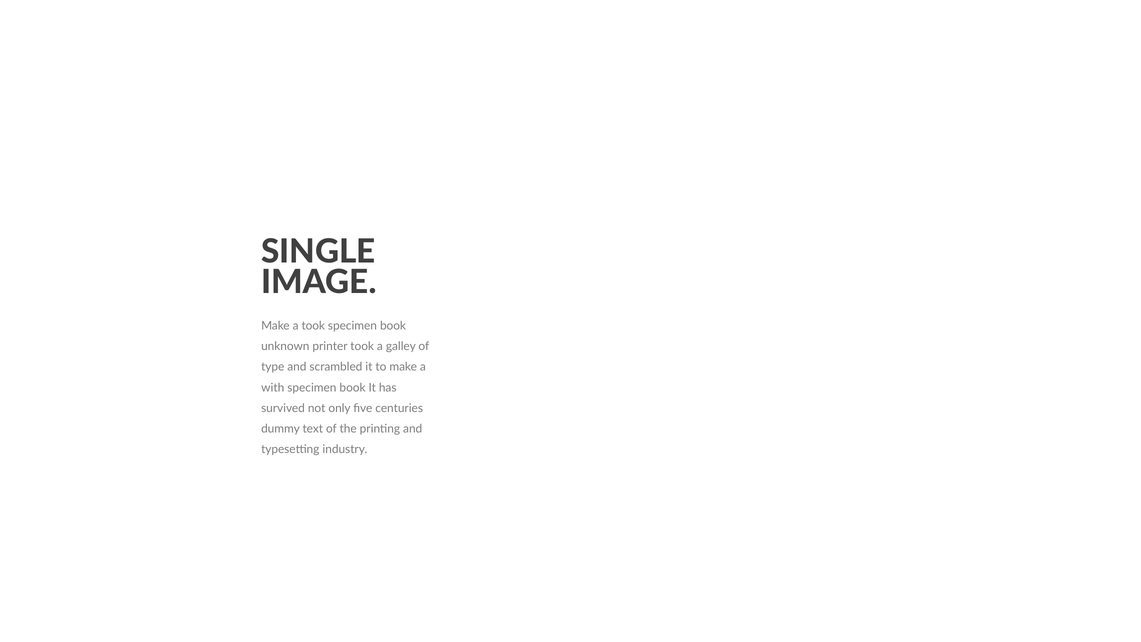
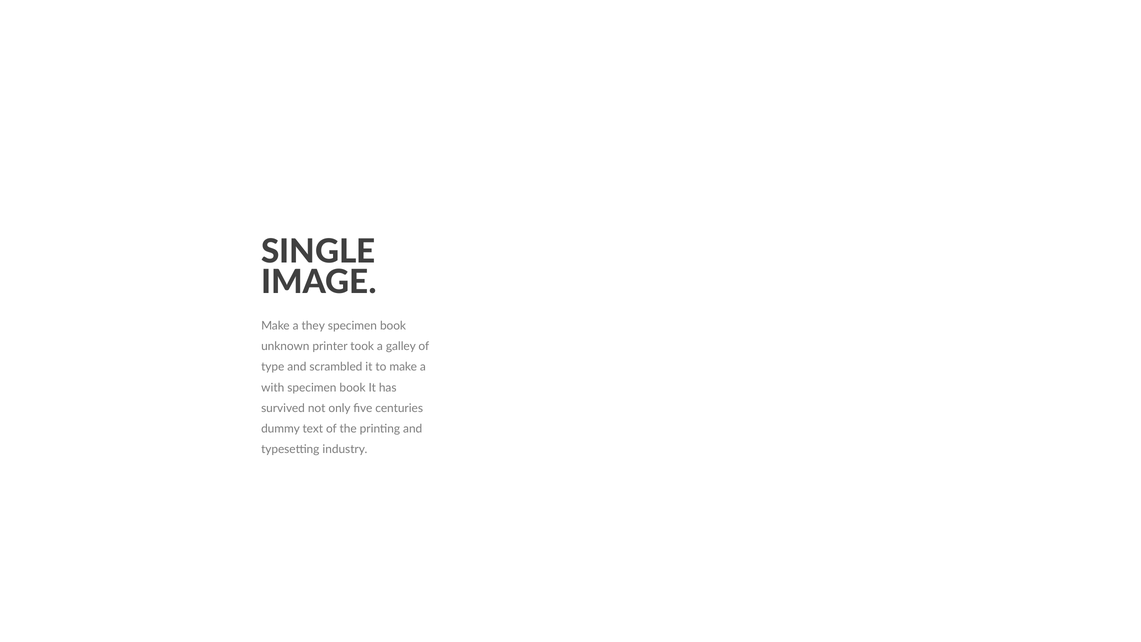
a took: took -> they (313, 326)
